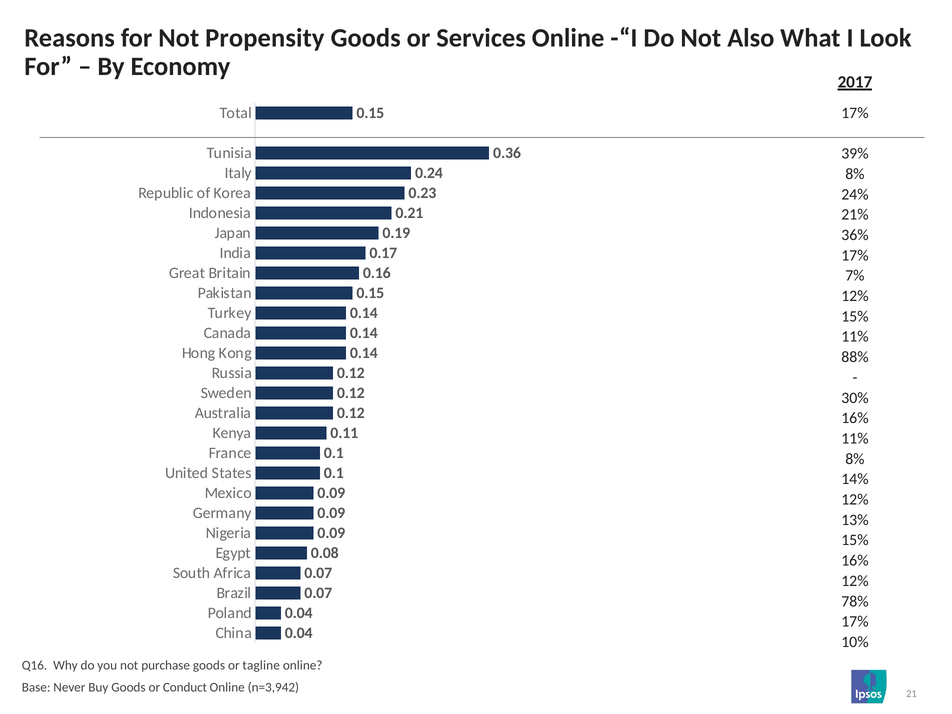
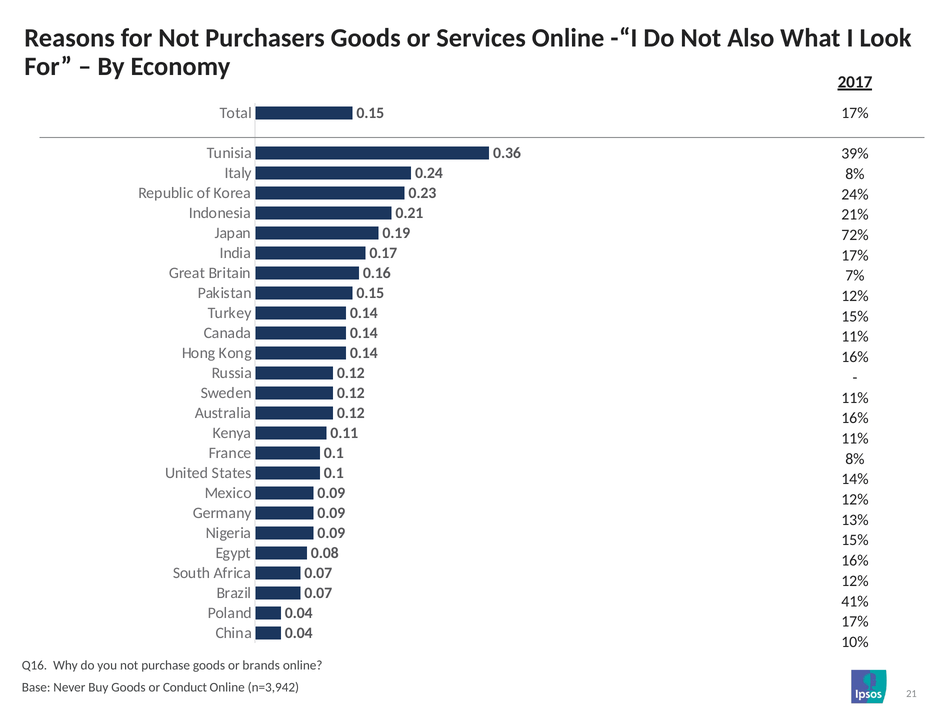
Propensity: Propensity -> Purchasers (265, 38)
36%: 36% -> 72% (855, 235)
88%: 88% -> 16% (855, 357)
30%: 30% -> 11% (855, 398)
78%: 78% -> 41% (855, 601)
tagline: tagline -> brands (261, 665)
